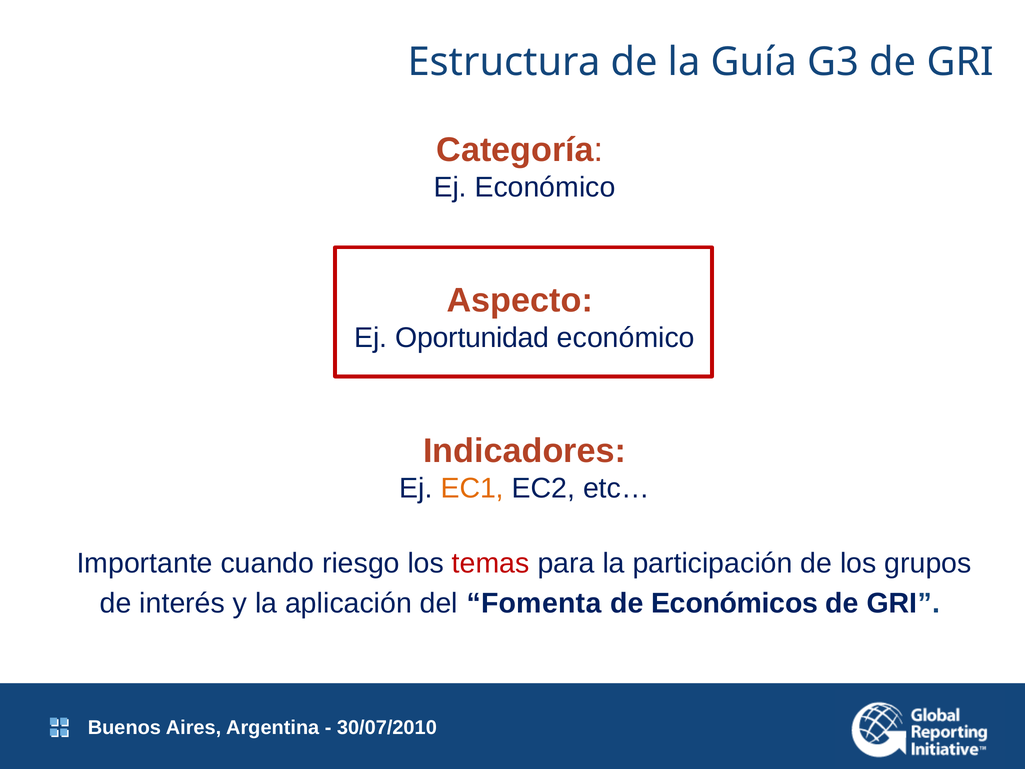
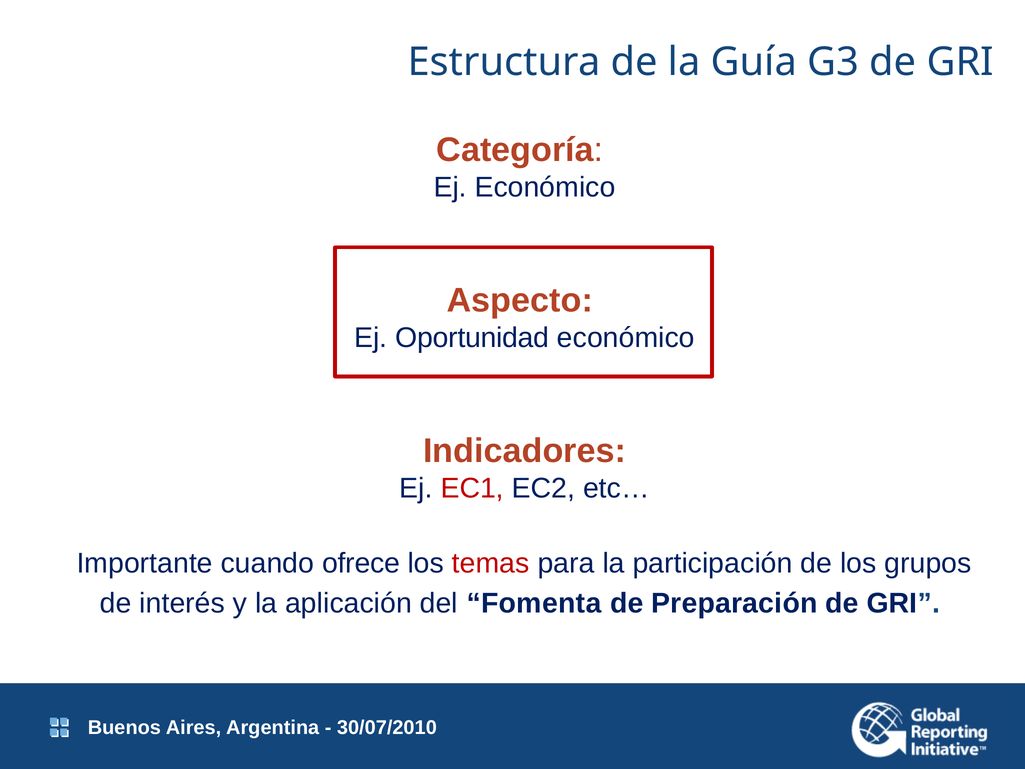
EC1 colour: orange -> red (472, 488)
riesgo: riesgo -> ofrece (361, 563)
Económicos: Económicos -> Preparación (734, 603)
